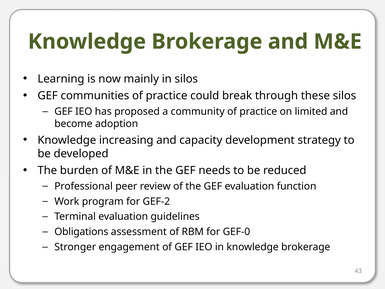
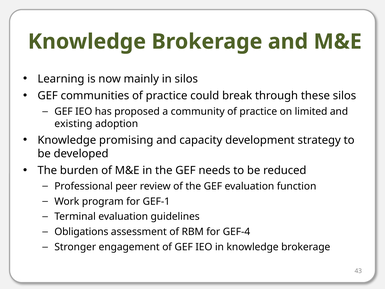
become: become -> existing (73, 124)
increasing: increasing -> promising (126, 140)
GEF-2: GEF-2 -> GEF-1 (156, 201)
GEF-0: GEF-0 -> GEF-4 (236, 232)
